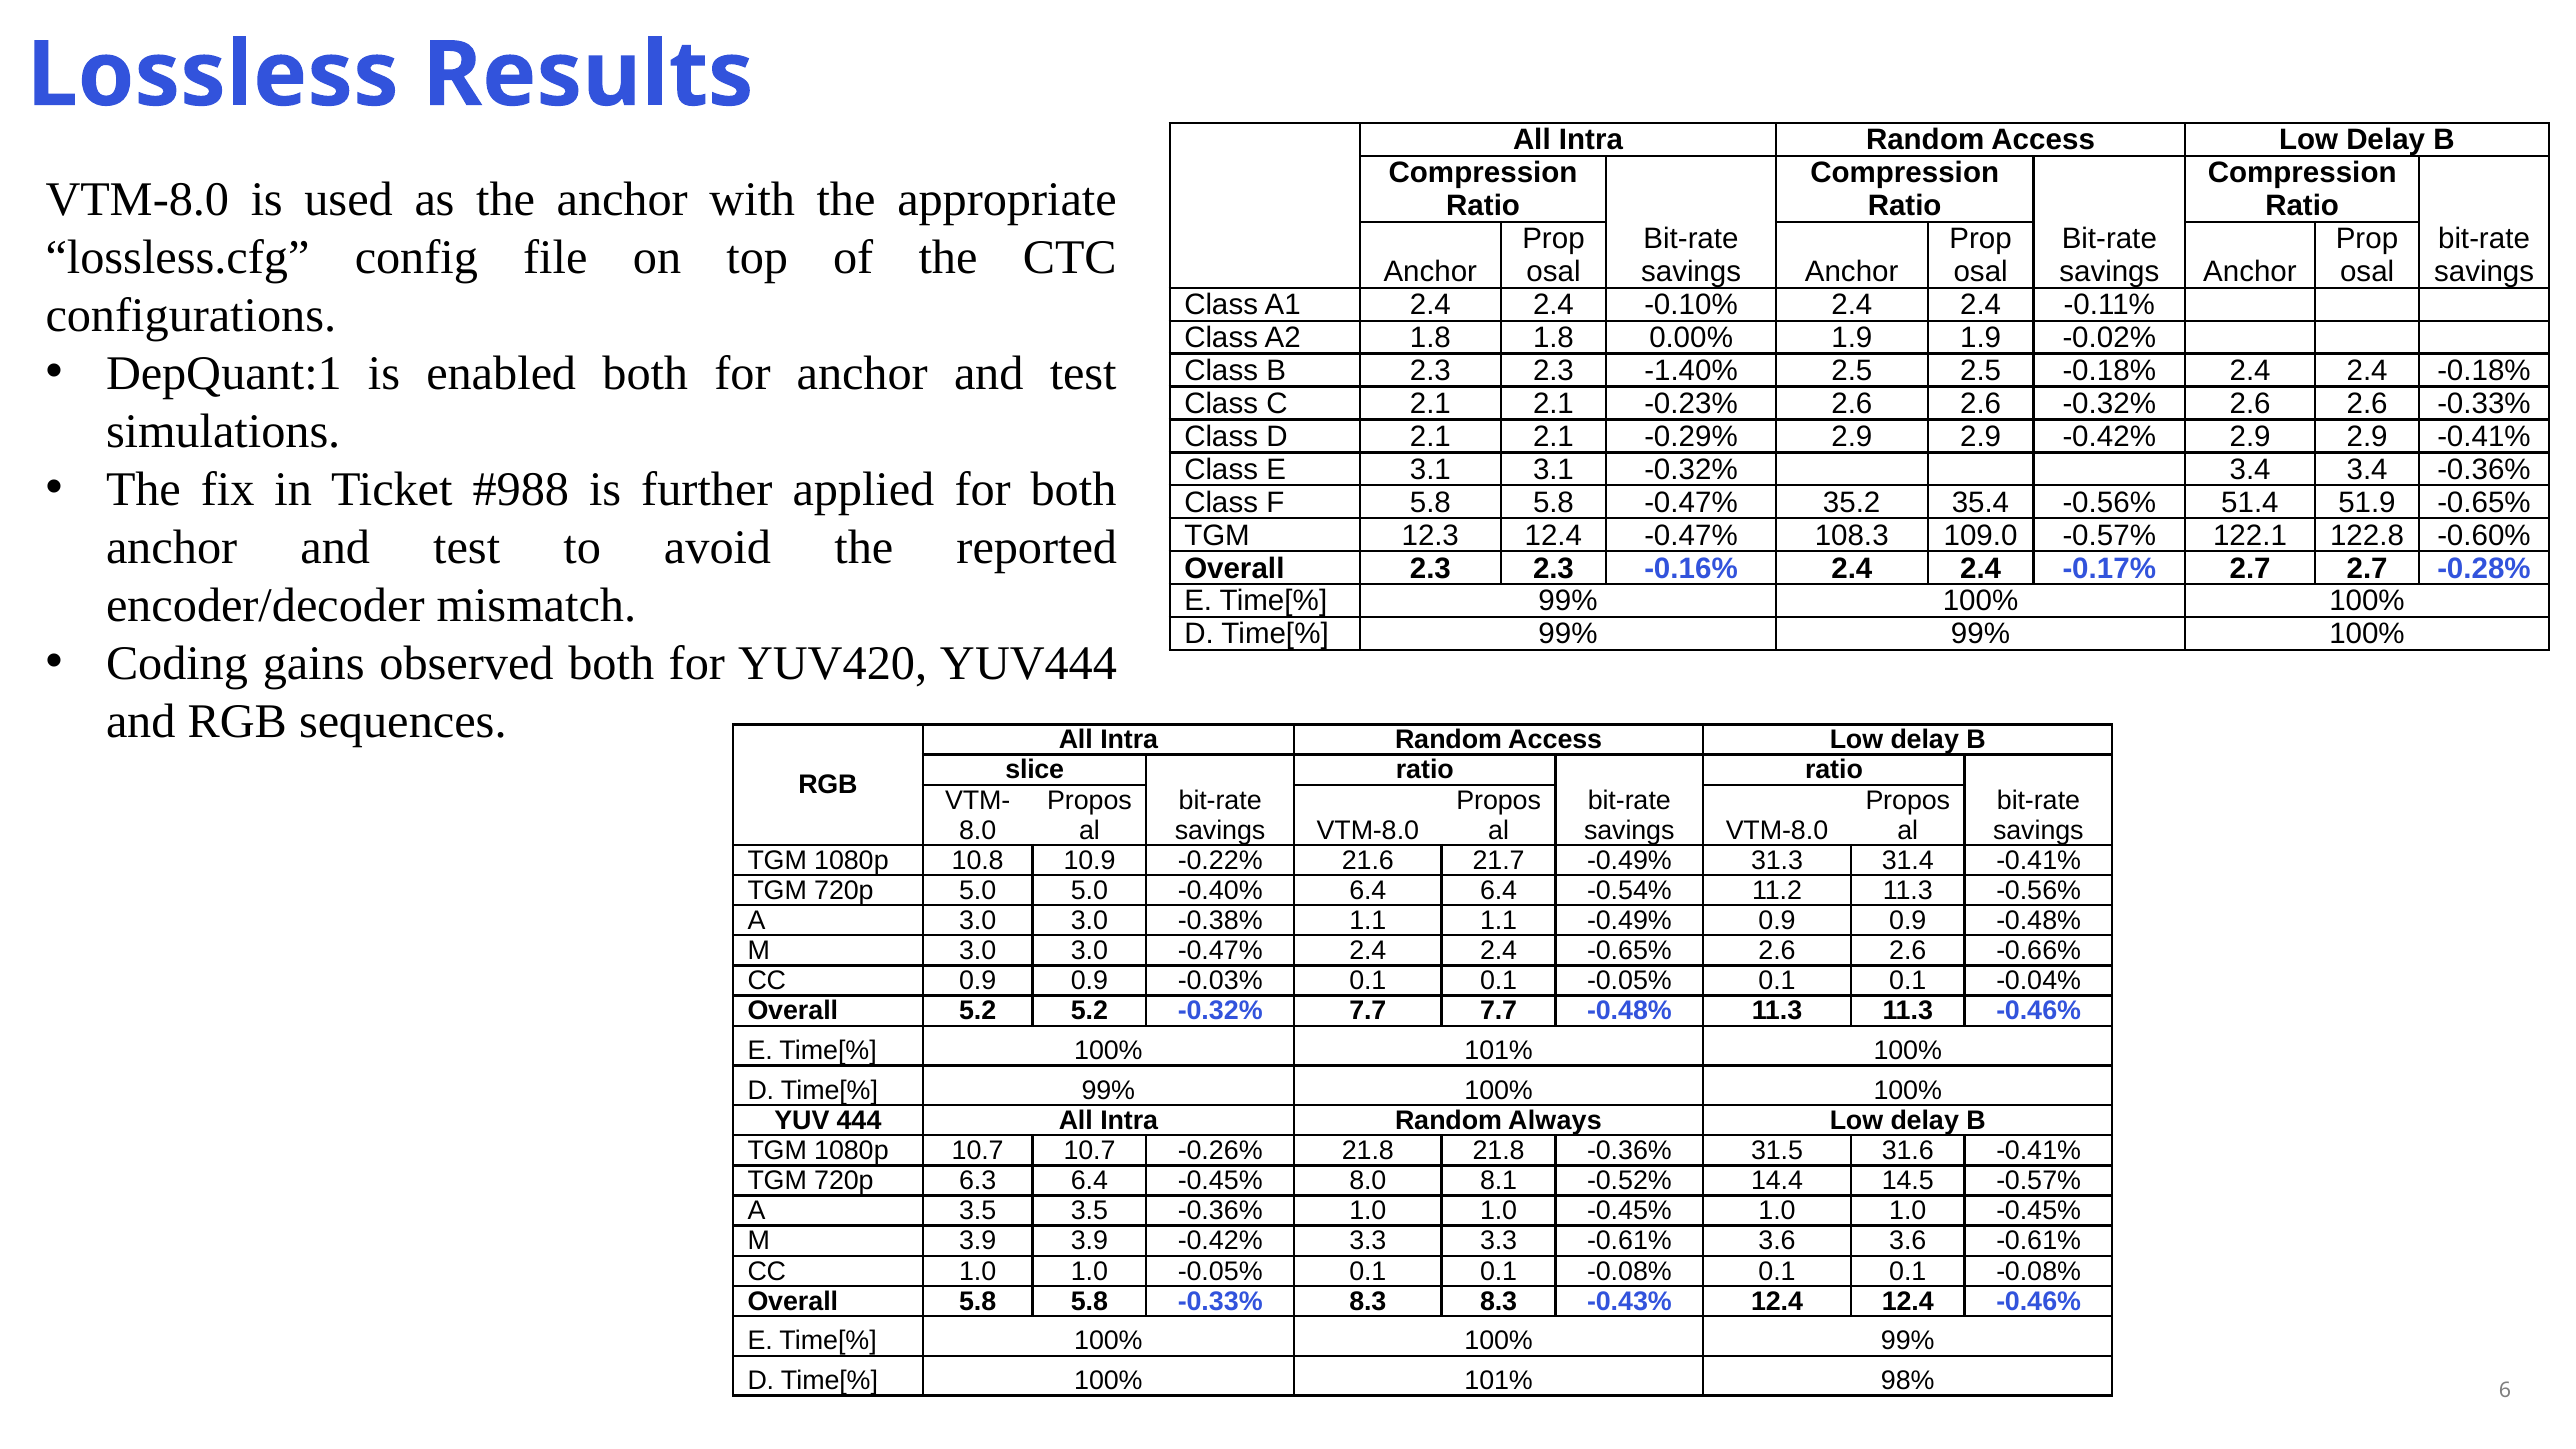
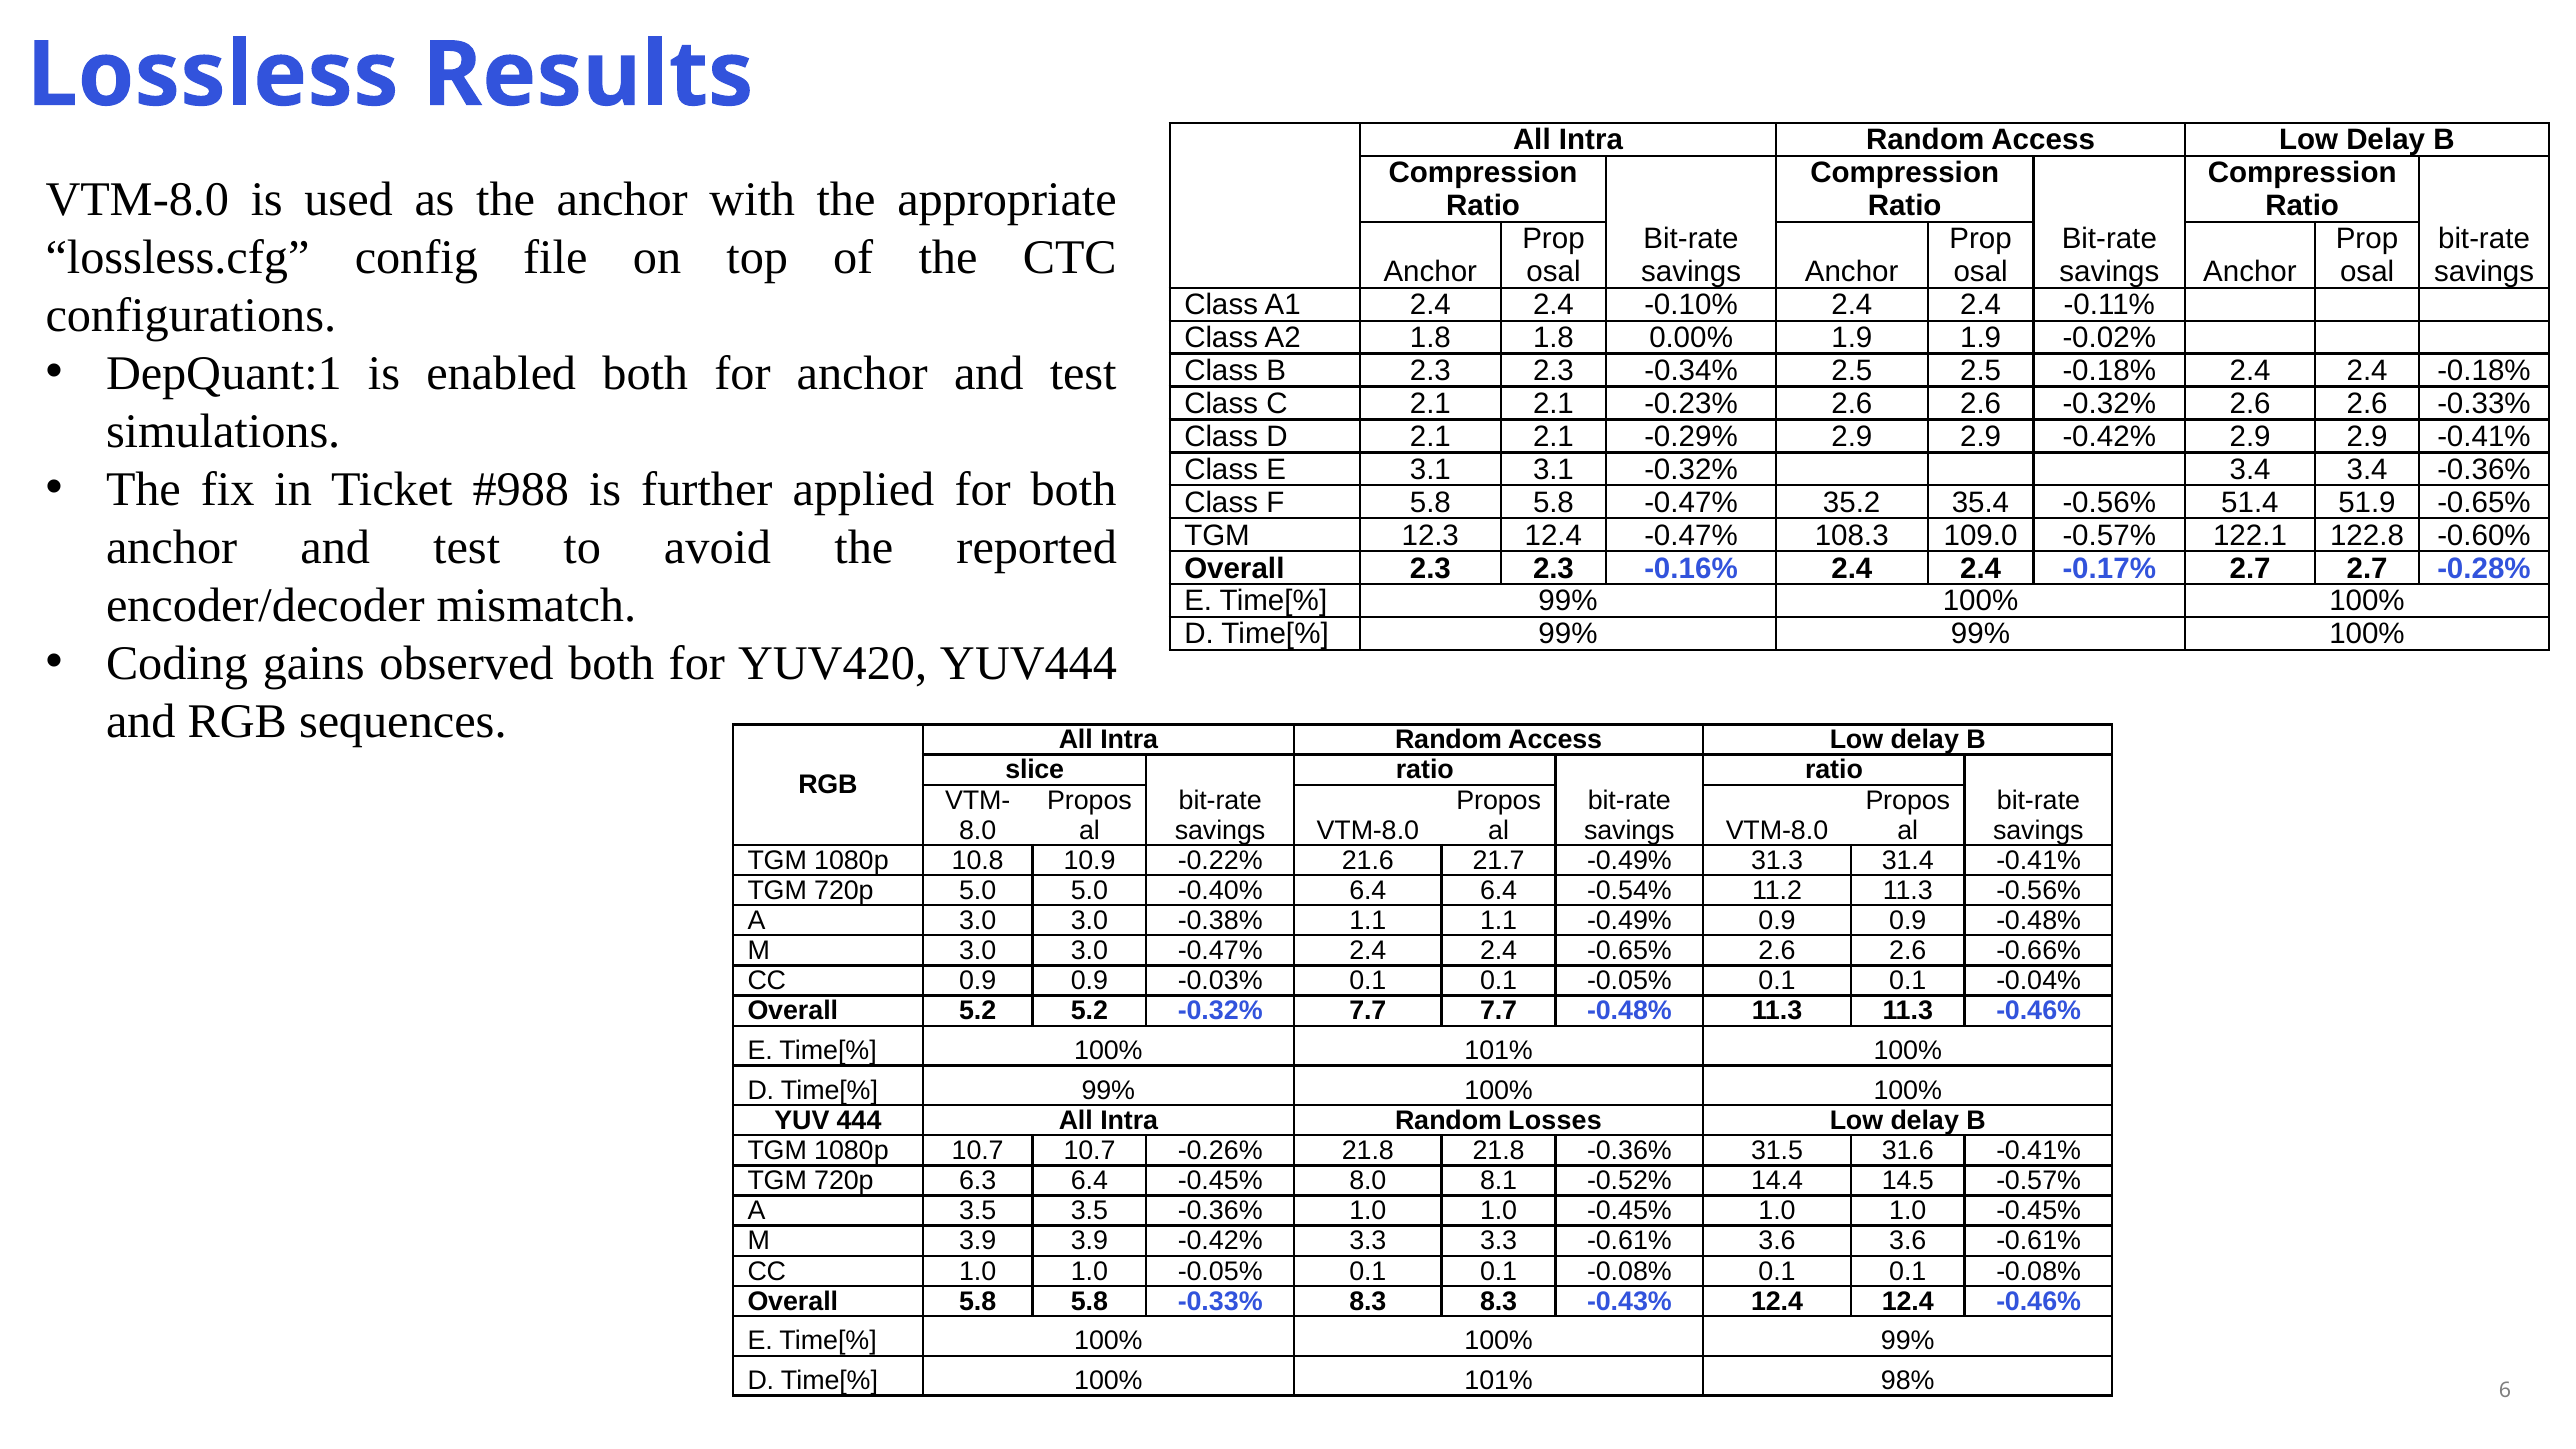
-1.40%: -1.40% -> -0.34% (1691, 371)
Always: Always -> Losses (1555, 1121)
